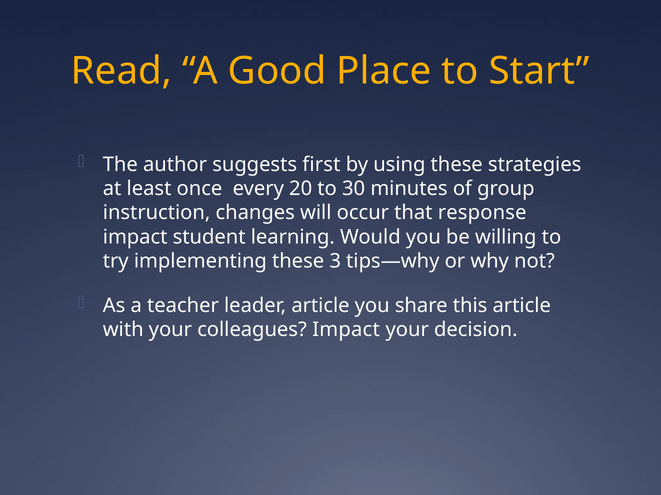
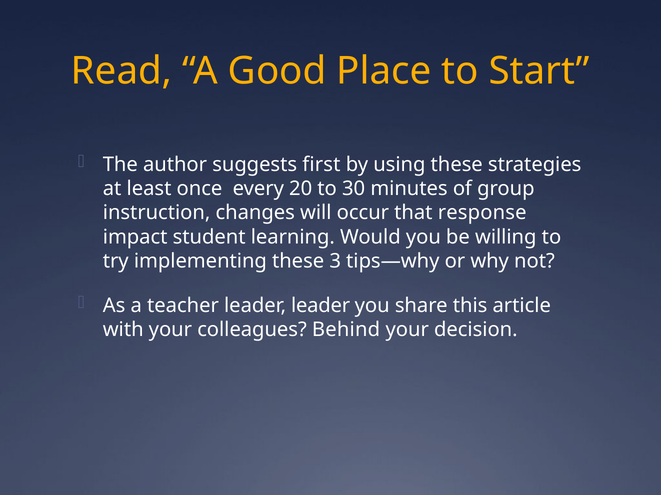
leader article: article -> leader (321, 306)
colleagues Impact: Impact -> Behind (346, 330)
